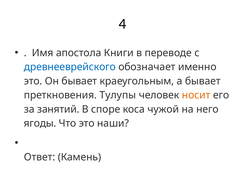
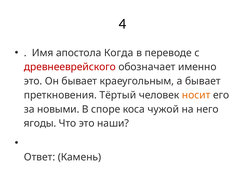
Книги: Книги -> Когда (119, 53)
древнееврейского colour: blue -> red (70, 67)
Тулупы: Тулупы -> Тёртый (118, 95)
занятий: занятий -> новыми (58, 109)
